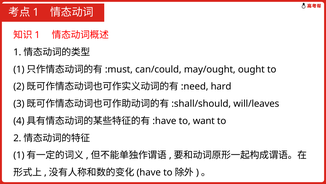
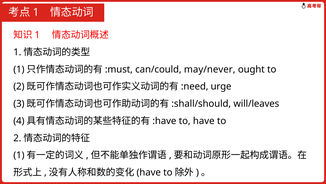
may/ought: may/ought -> may/never (210, 69)
hard: hard -> urge (221, 86)
to want: want -> have (204, 121)
